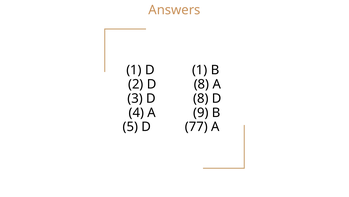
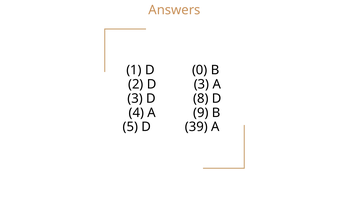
D 1: 1 -> 0 (200, 70)
2 D 8: 8 -> 3 (201, 84)
77: 77 -> 39 (196, 126)
